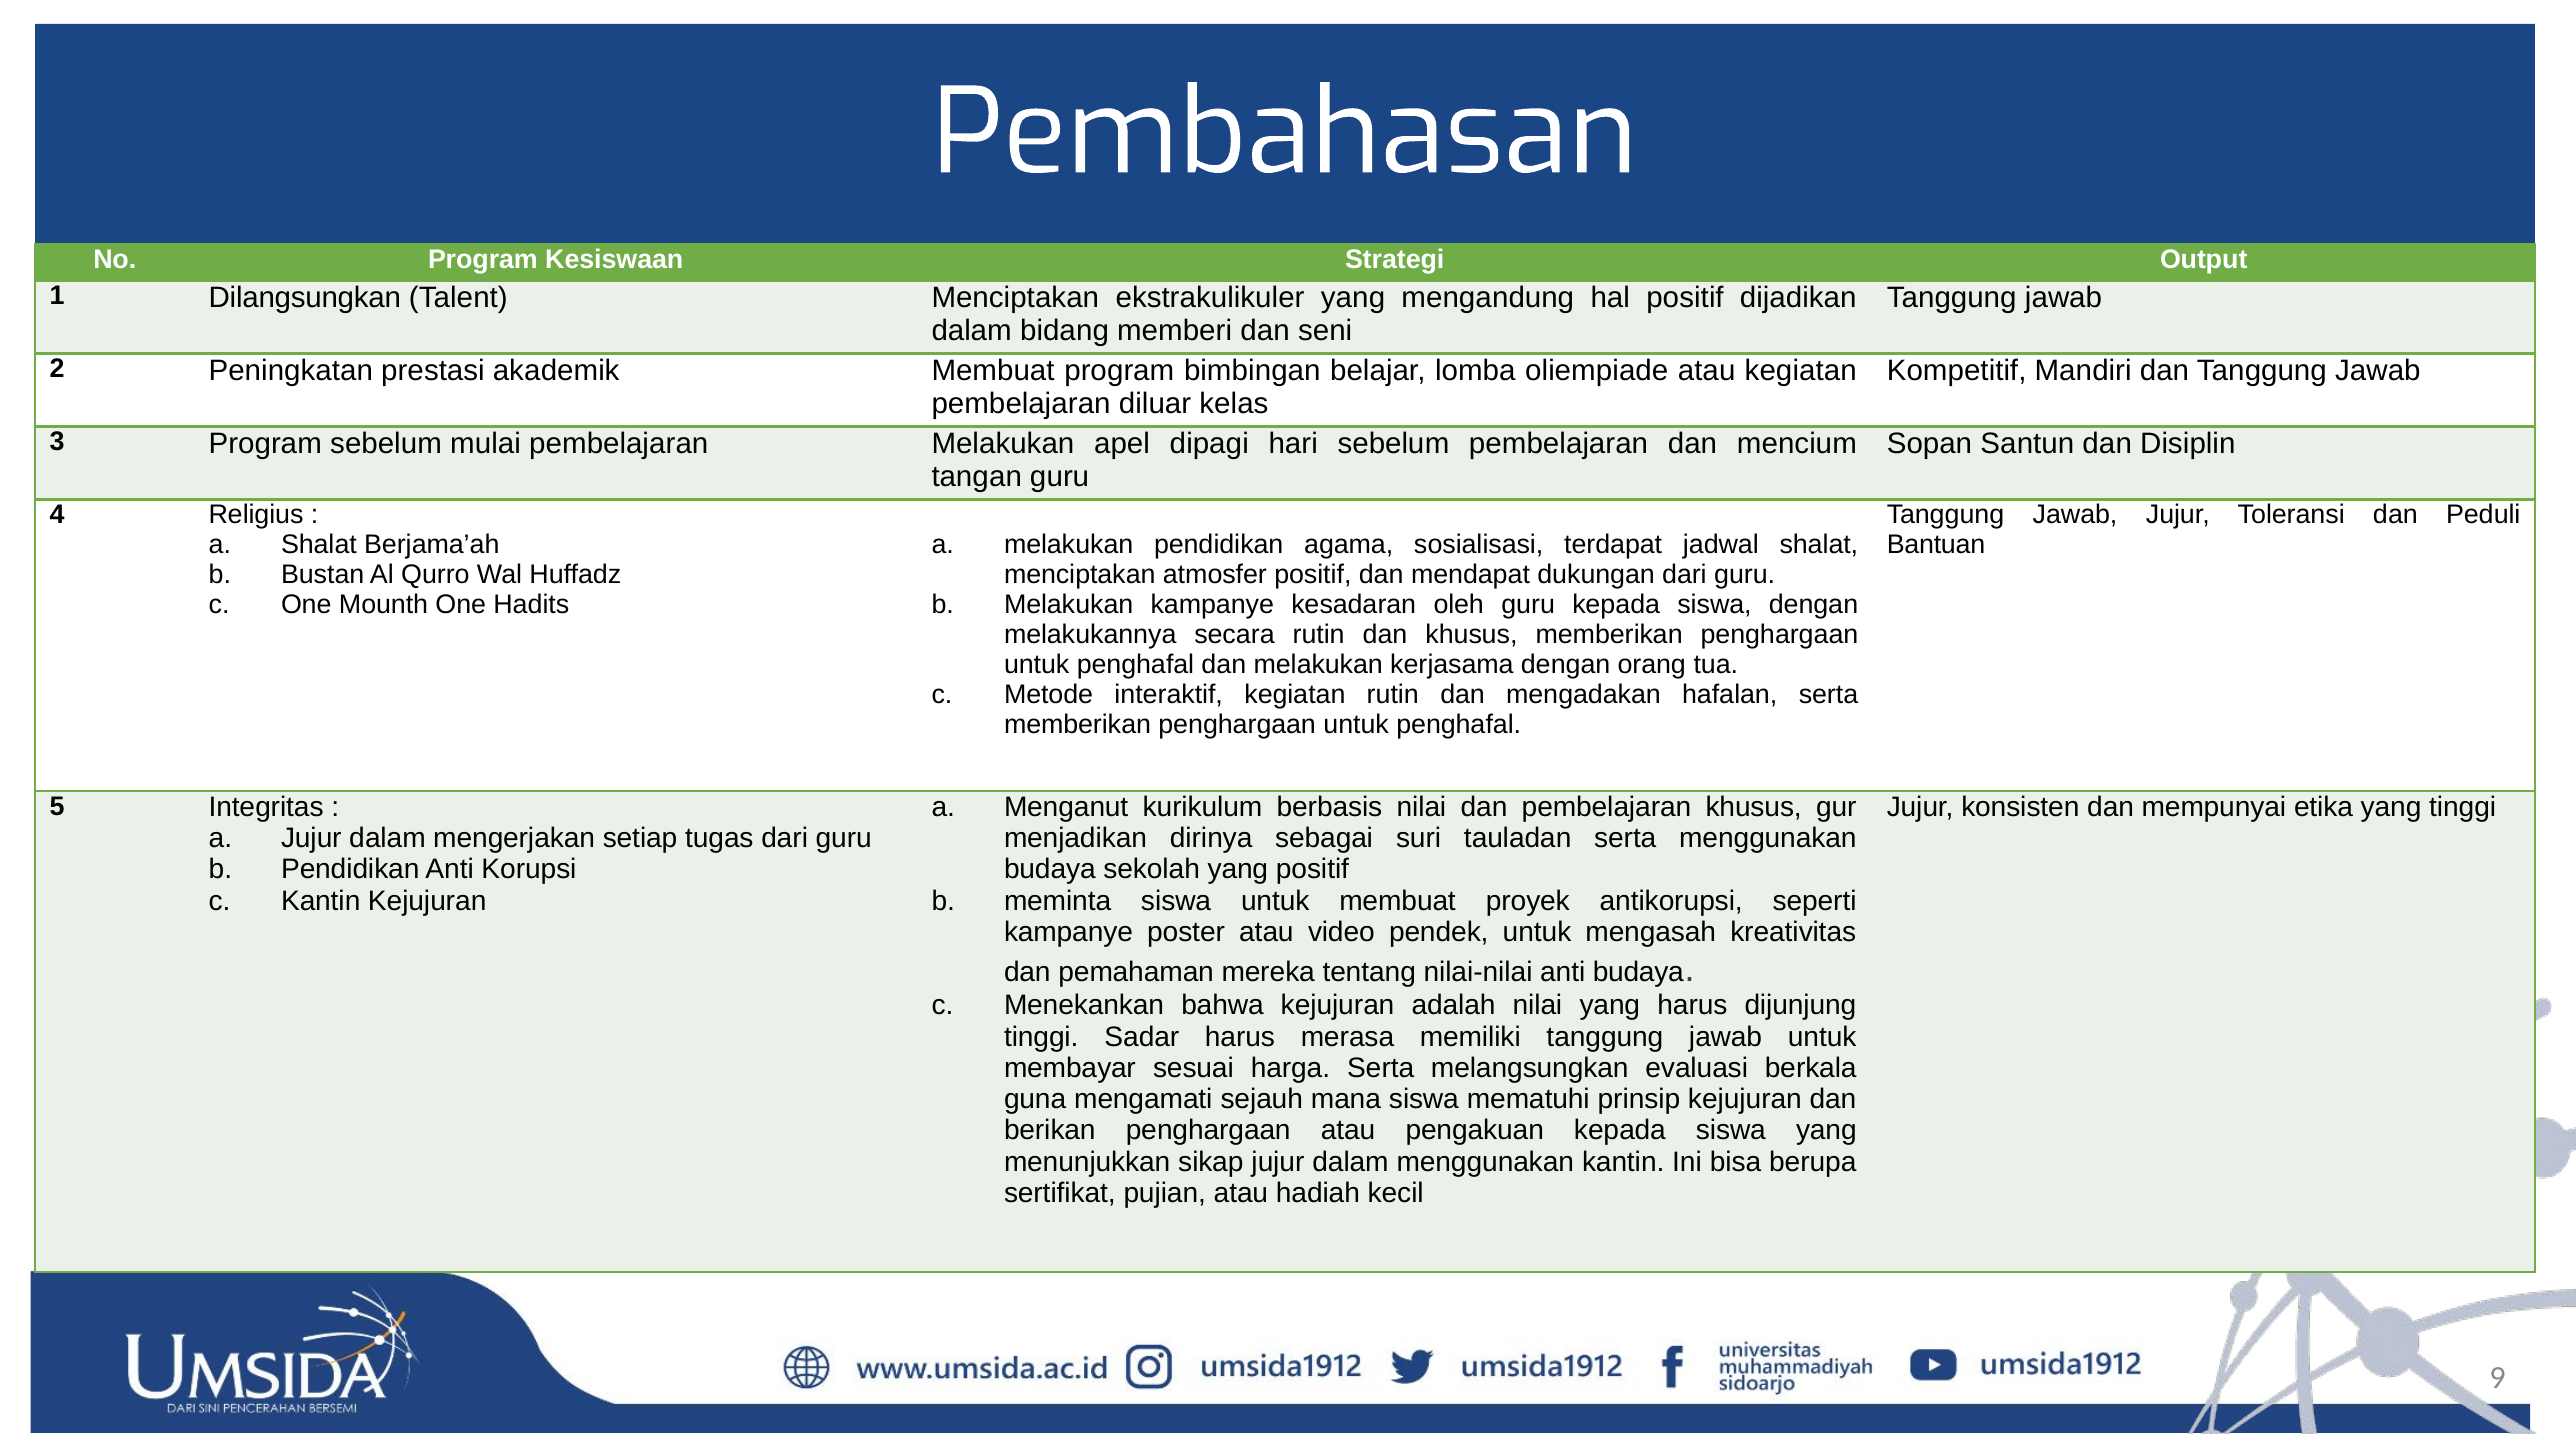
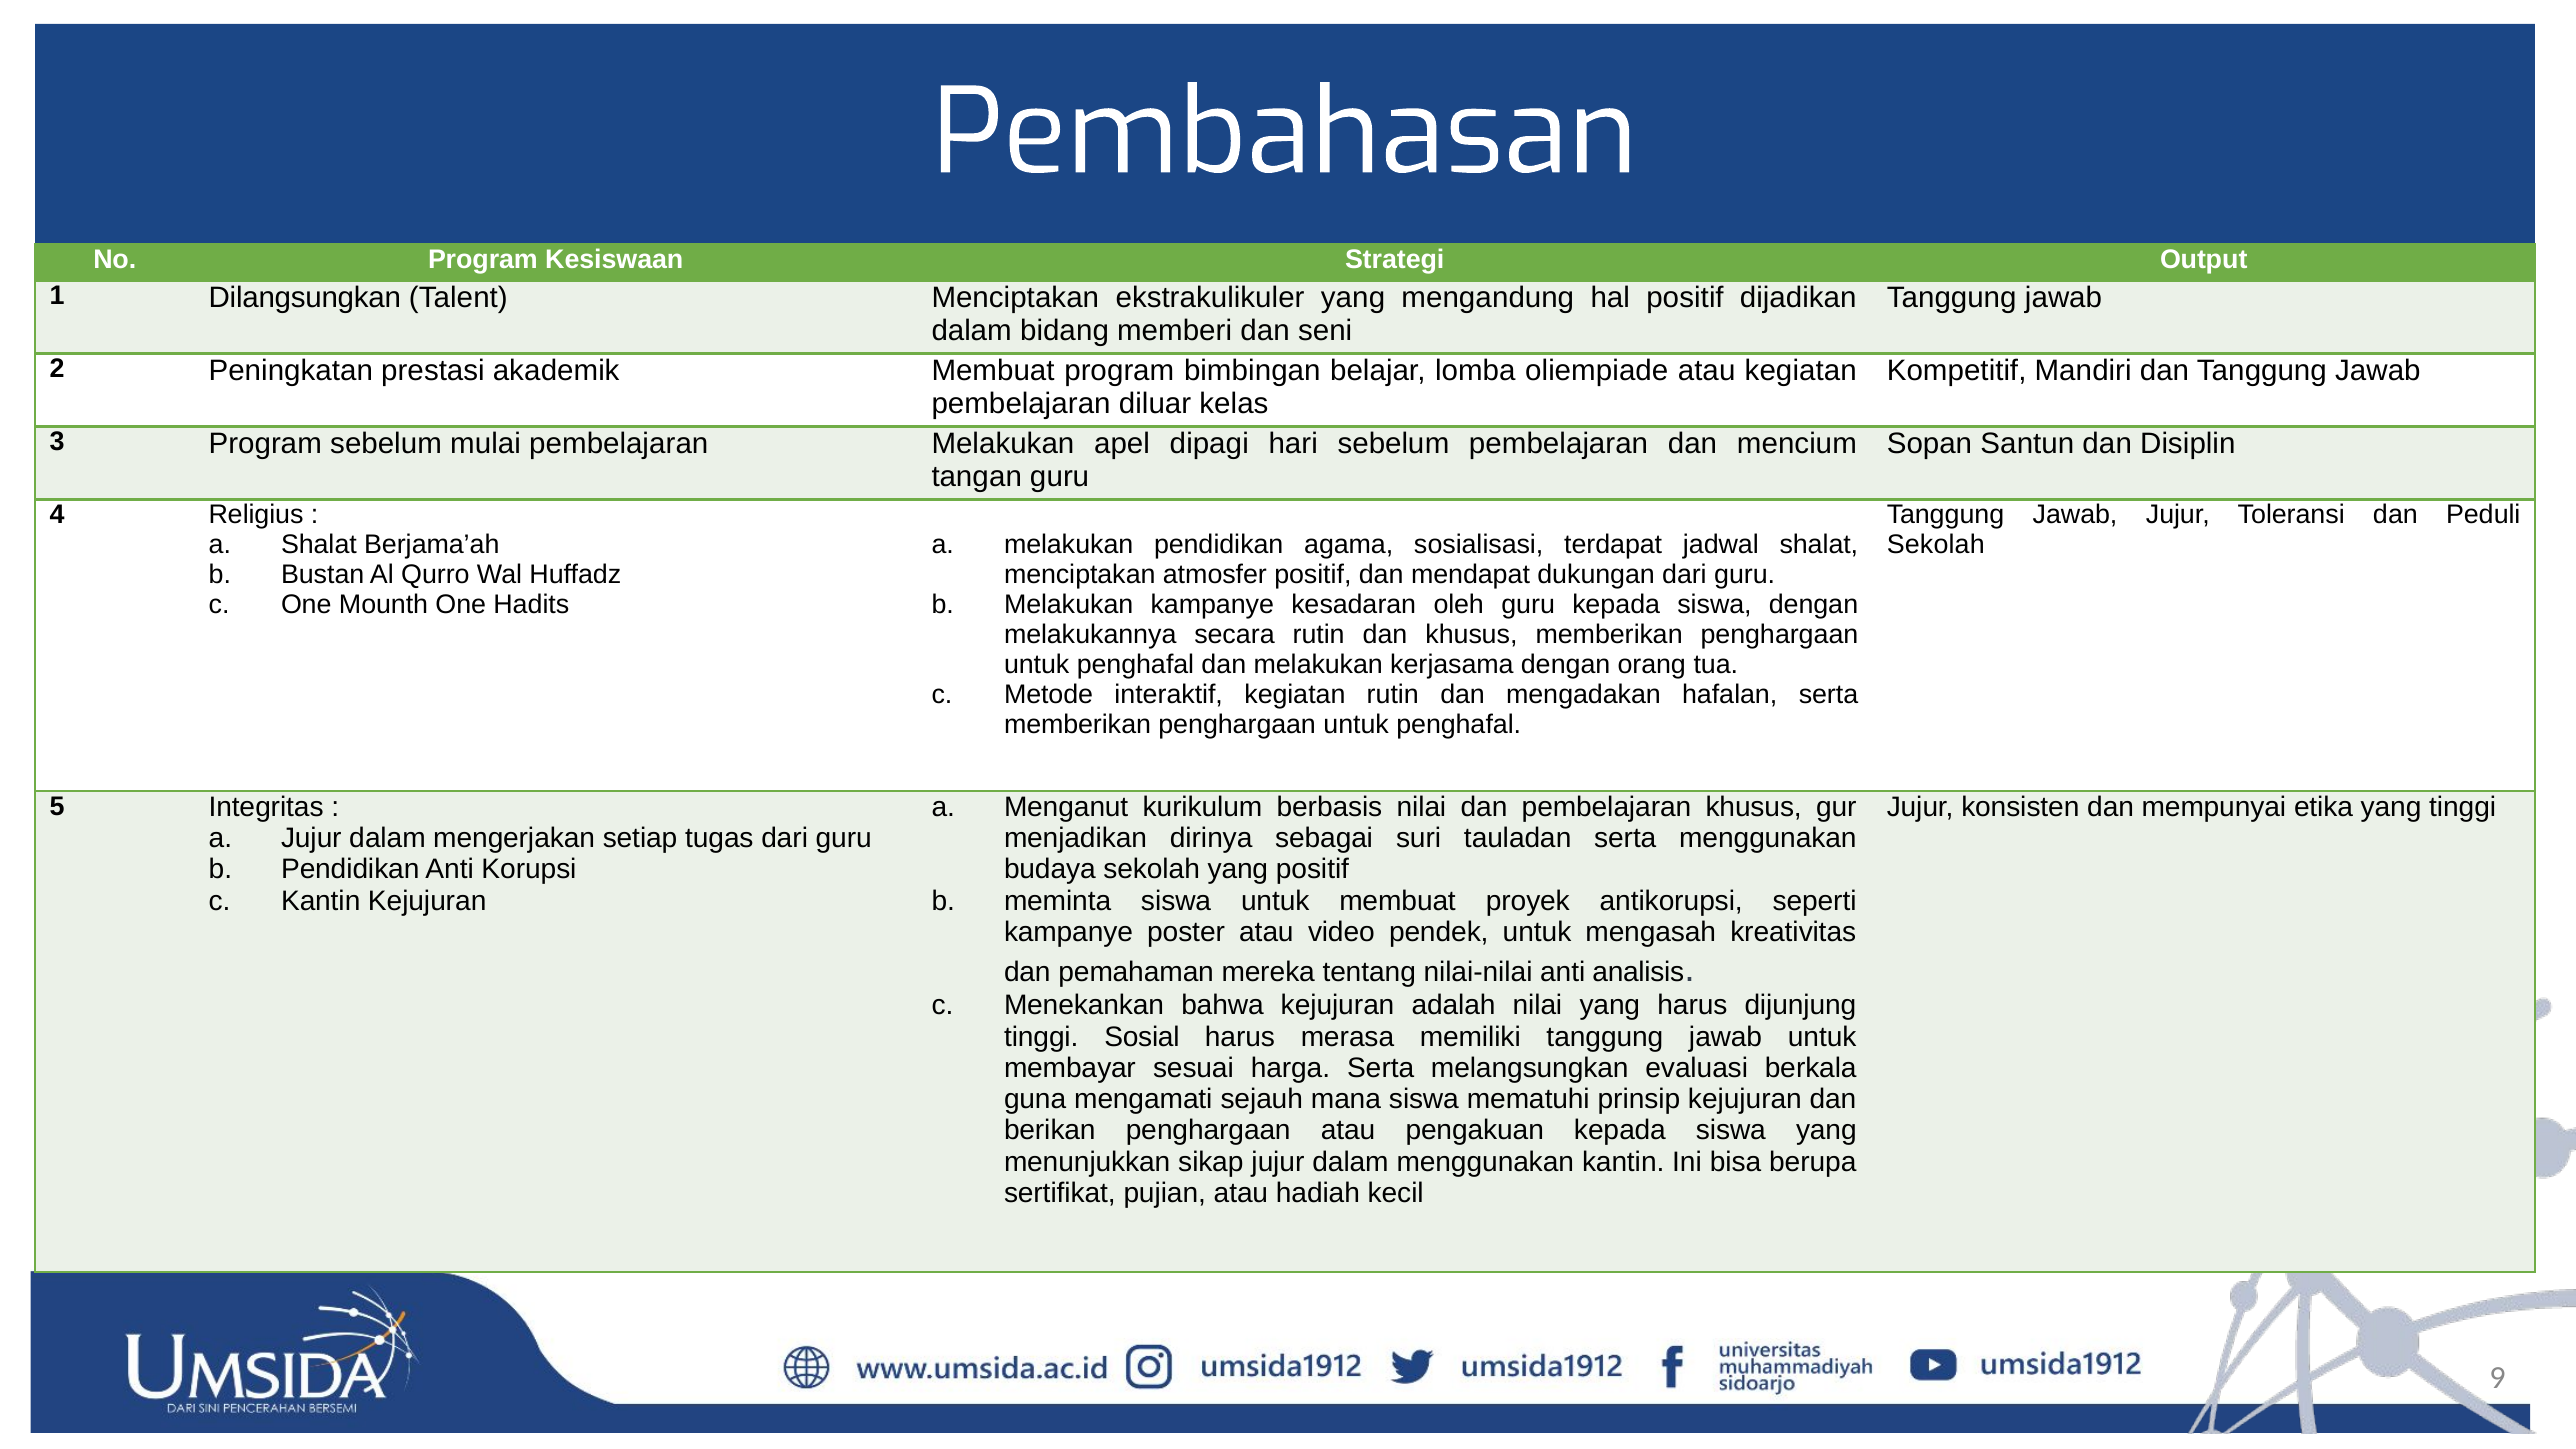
Bantuan: Bantuan -> Sekolah (1936, 545)
anti budaya: budaya -> analisis (1638, 972)
Sadar: Sadar -> Sosial (1142, 1037)
